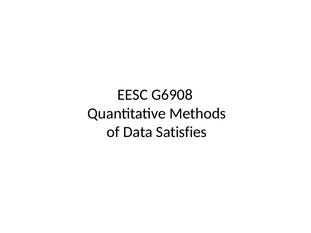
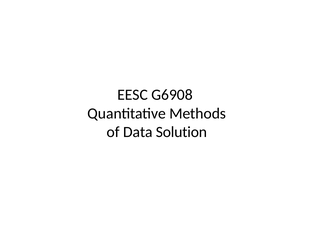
Satisfies: Satisfies -> Solution (181, 132)
